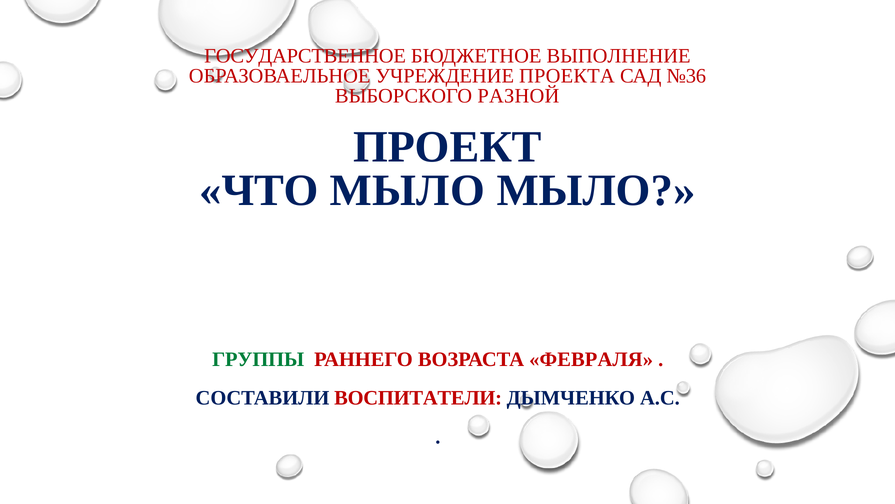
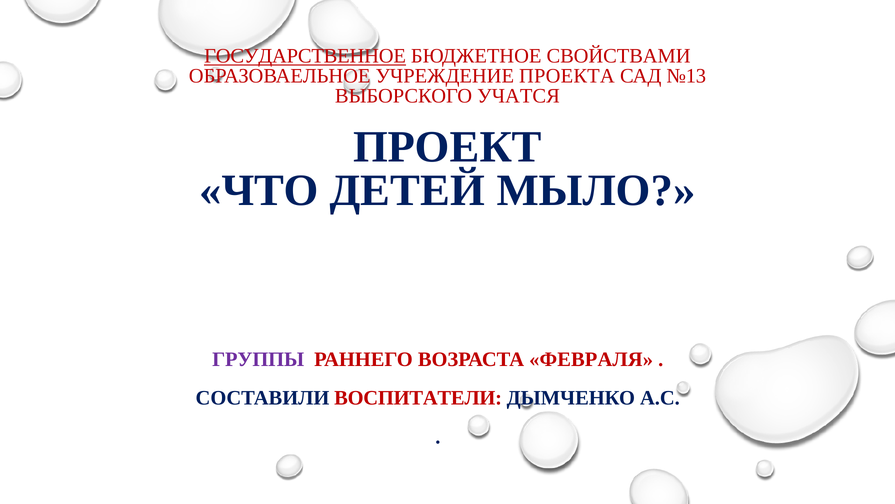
ГОСУДАРСТВЕННОЕ underline: none -> present (305, 56)
ВЫПОЛНЕНИЕ: ВЫПОЛНЕНИЕ -> СВОЙСТВАМИ (619, 56)
№36: №36 -> №13 (686, 76)
РАЗНОЙ: РАЗНОЙ -> УЧАТСЯ (519, 96)
ЧТО МЫЛО: МЫЛО -> ДЕТЕЙ (407, 190)
ГРУППЫ colour: green -> purple (258, 359)
